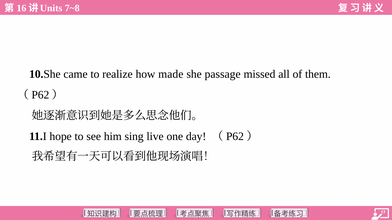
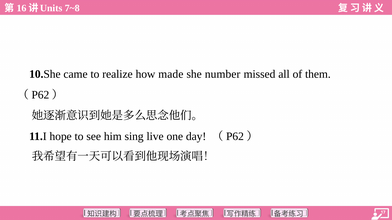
passage: passage -> number (223, 74)
